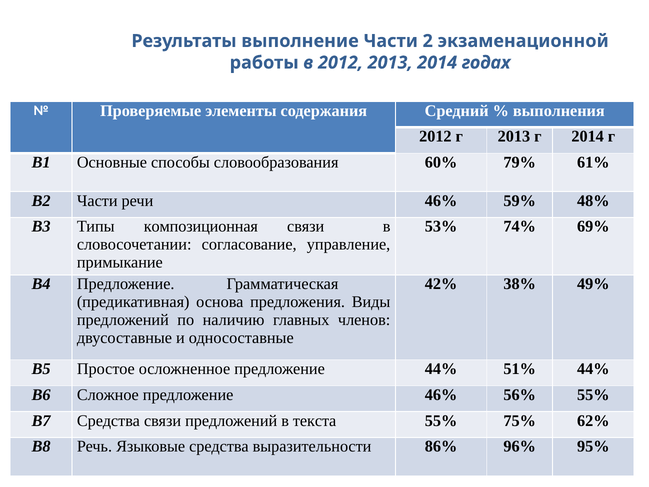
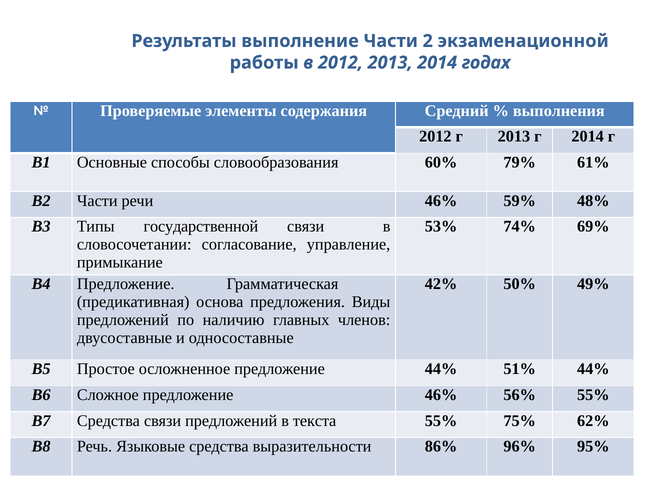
композиционная: композиционная -> государственной (201, 226)
38%: 38% -> 50% (520, 284)
